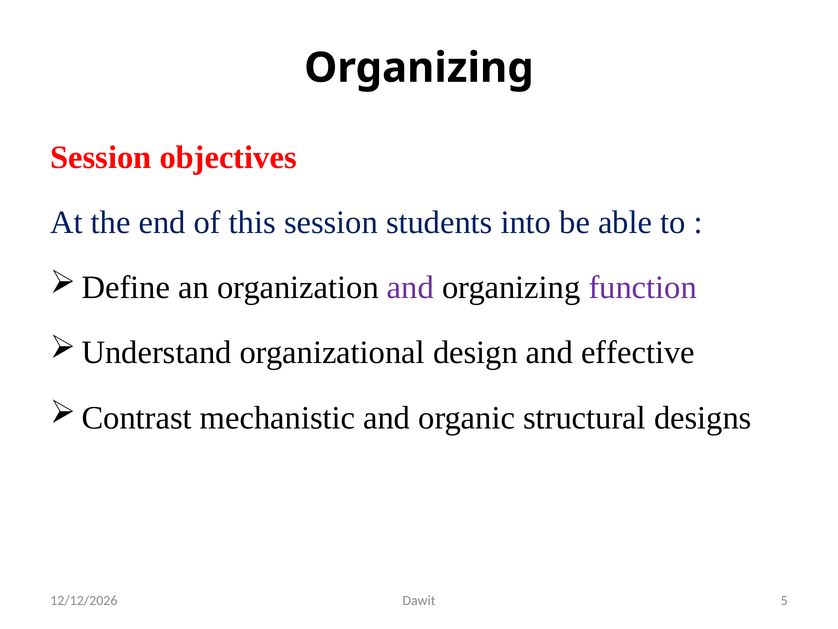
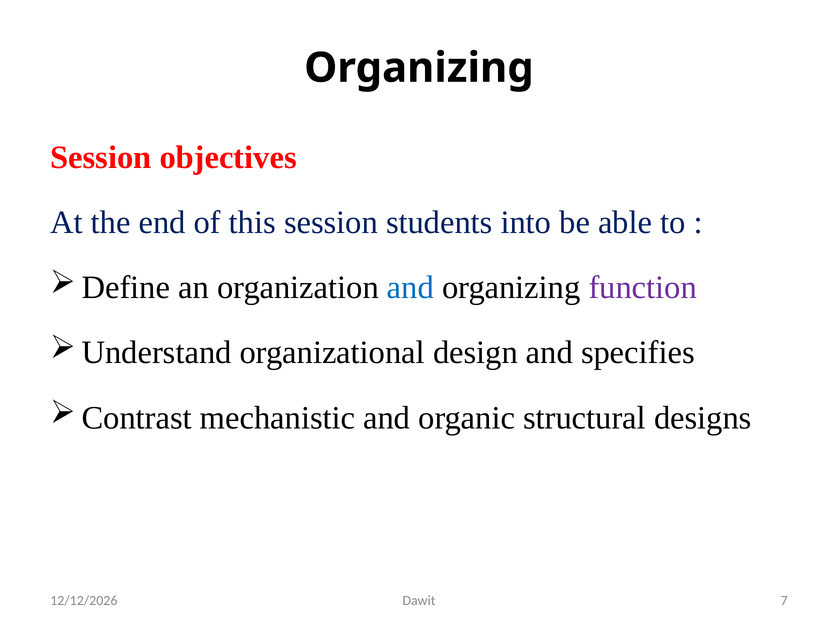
and colour: purple -> blue (410, 287)
effective: effective -> specifies (638, 352)
5: 5 -> 7 (784, 600)
